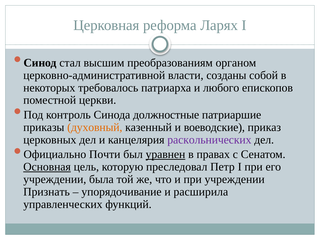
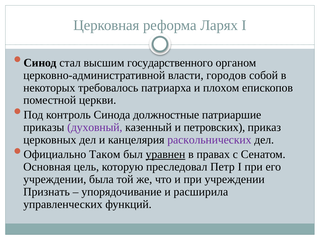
преобразованиям: преобразованиям -> государственного (170, 63)
созданы: созданы -> городов (226, 75)
любого: любого -> плохом (221, 88)
духовный colour: orange -> purple (95, 127)
воеводские: воеводские -> петровских (214, 127)
Почти: Почти -> Таком (105, 154)
Основная underline: present -> none (47, 167)
